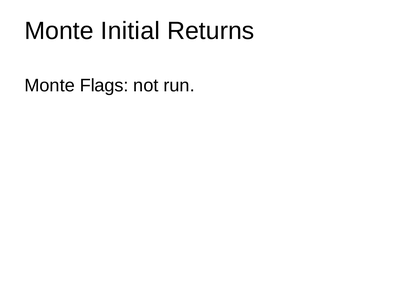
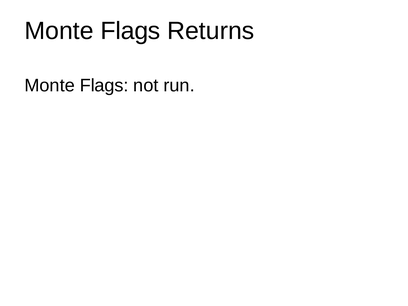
Initial: Initial -> Flags (130, 31)
